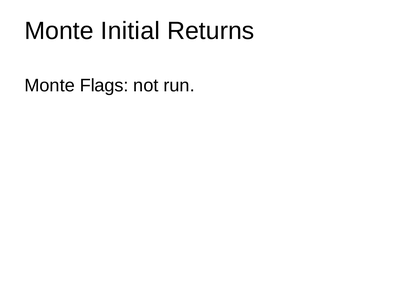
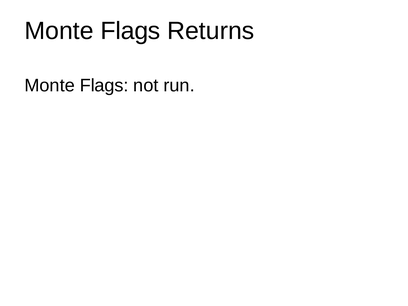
Initial: Initial -> Flags (130, 31)
